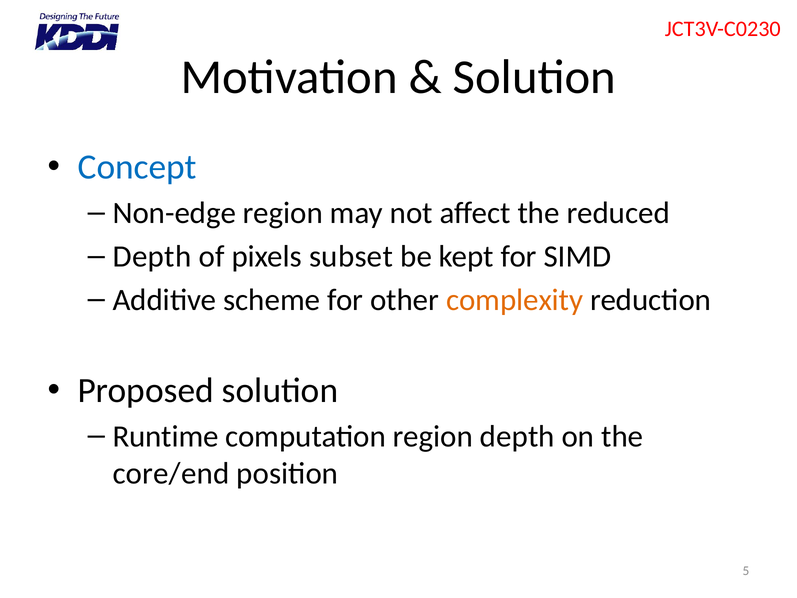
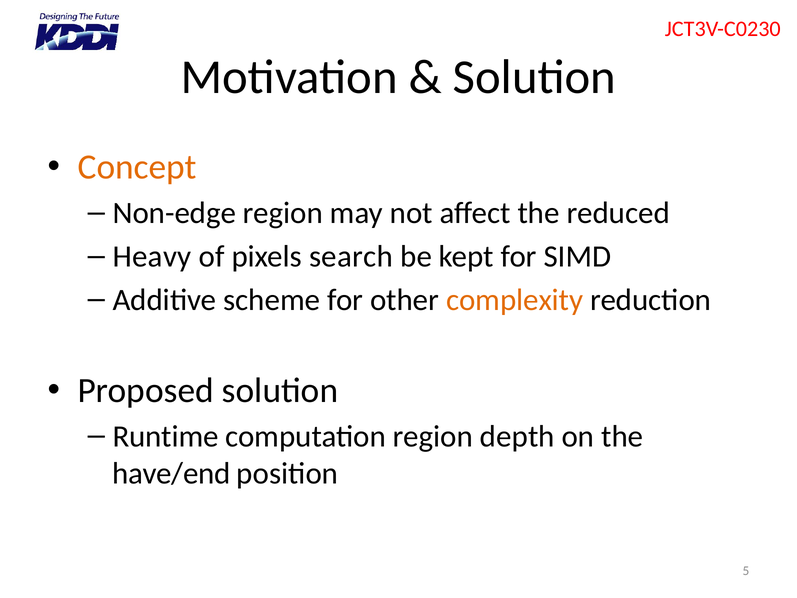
Concept colour: blue -> orange (137, 167)
Depth: Depth -> Heavy (152, 256)
subset: subset -> search (351, 256)
core/end: core/end -> have/end (171, 473)
